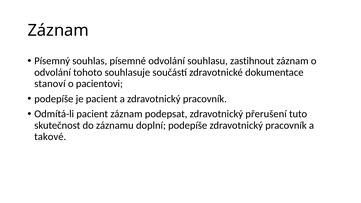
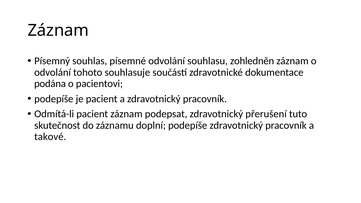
zastihnout: zastihnout -> zohledněn (252, 61)
stanoví: stanoví -> podána (50, 84)
